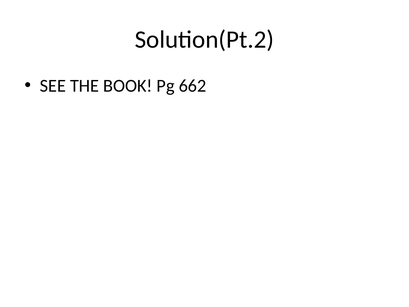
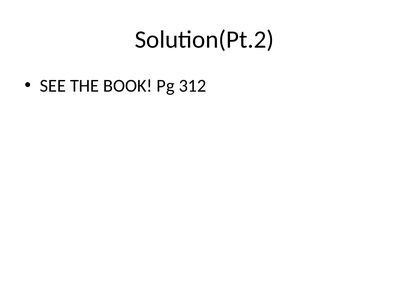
662: 662 -> 312 (193, 86)
